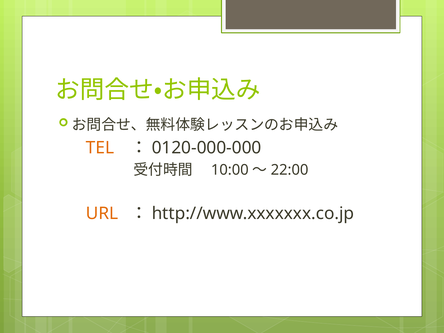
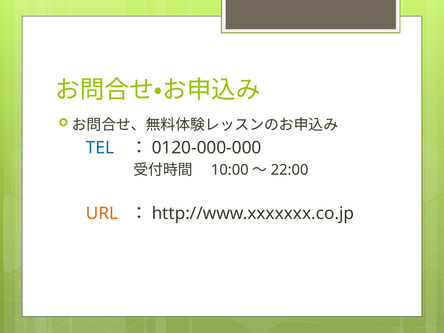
TEL colour: orange -> blue (100, 148)
